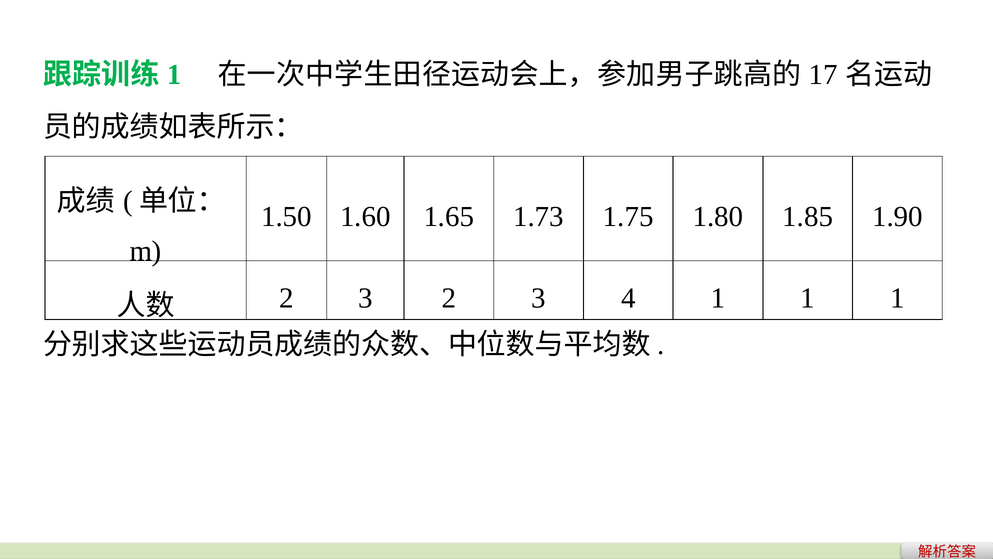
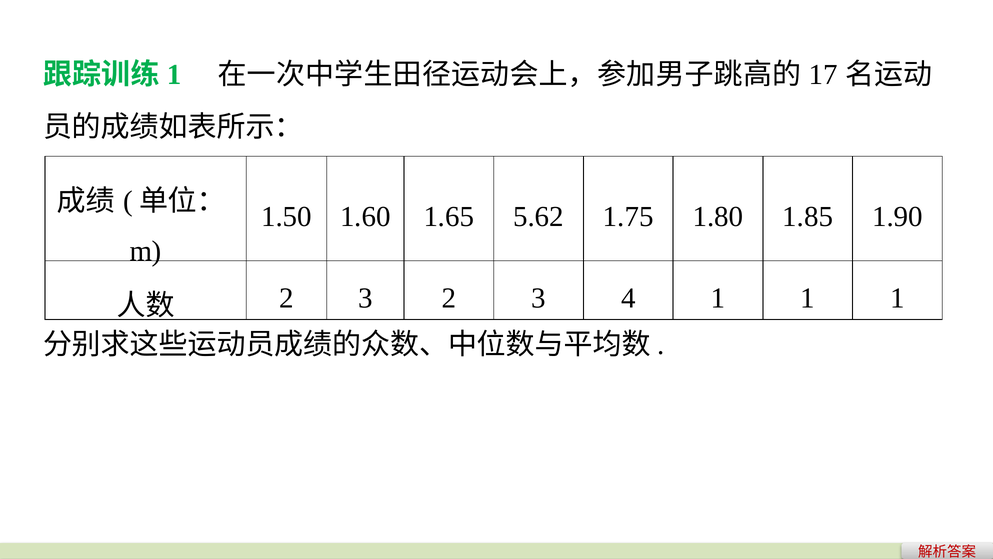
1.73: 1.73 -> 5.62 (539, 217)
